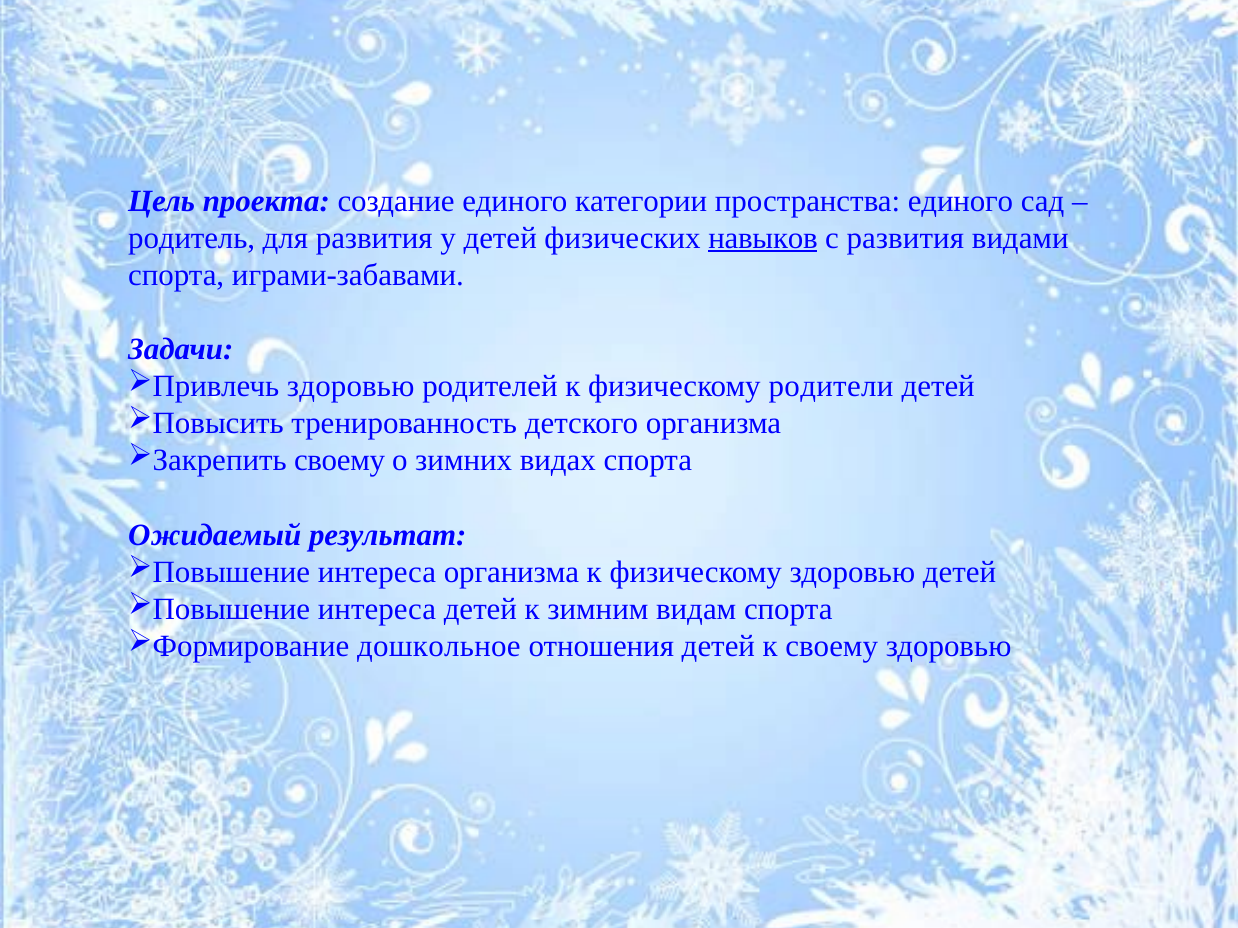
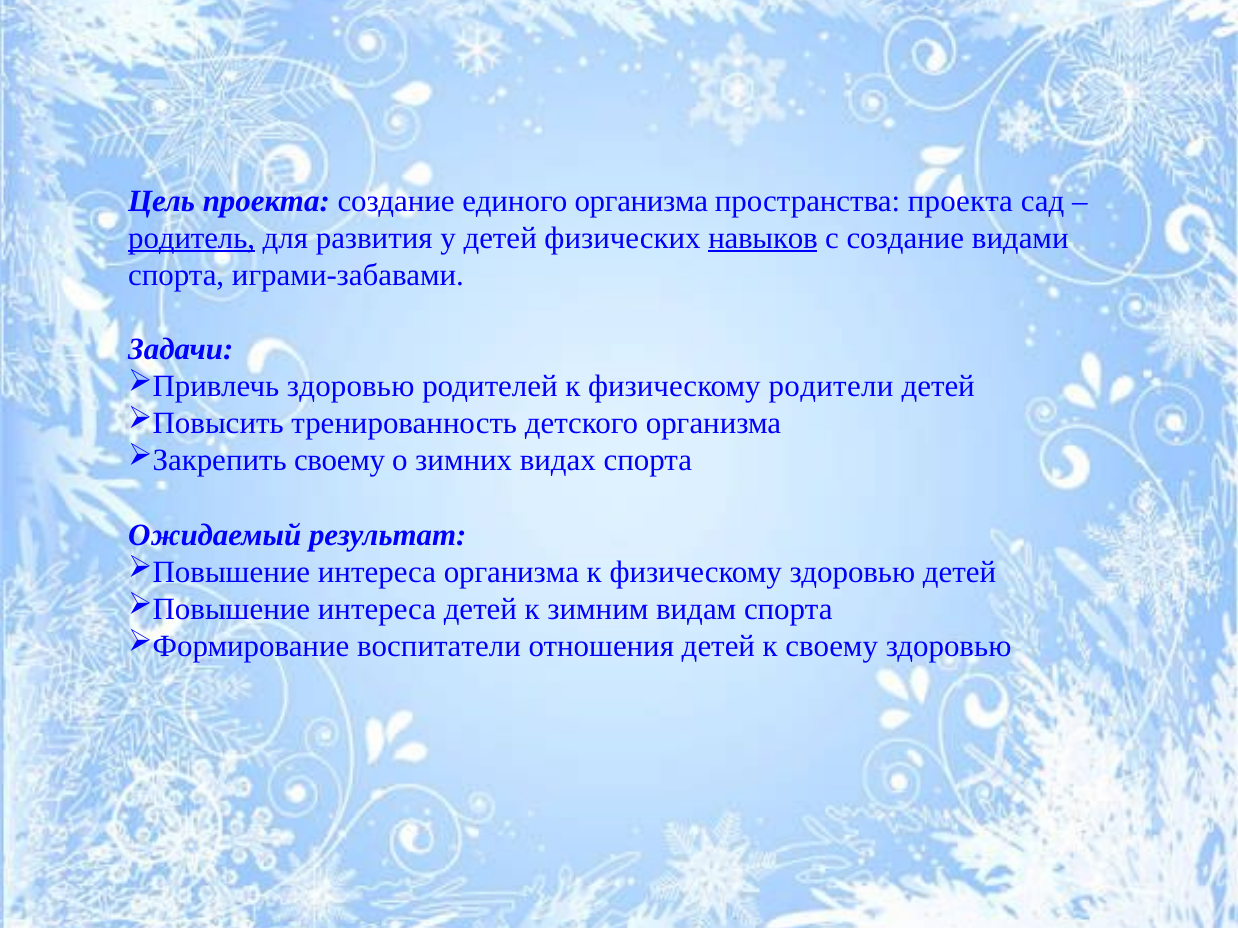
единого категории: категории -> организма (641, 201)
пространства единого: единого -> проекта (960, 201)
родитель underline: none -> present (192, 238)
с развития: развития -> создание (905, 238)
дошкольное: дошкольное -> воспитатели (439, 647)
